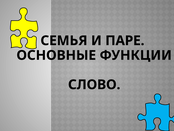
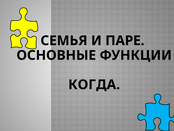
СЛОВО: СЛОВО -> КОГДА (94, 84)
